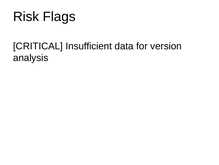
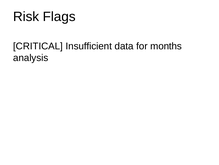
version: version -> months (166, 46)
